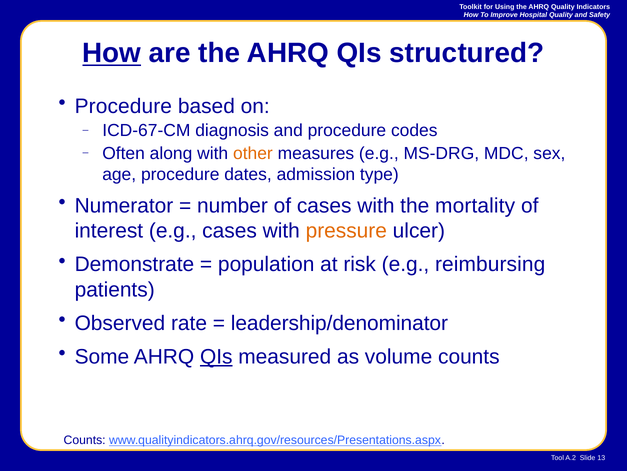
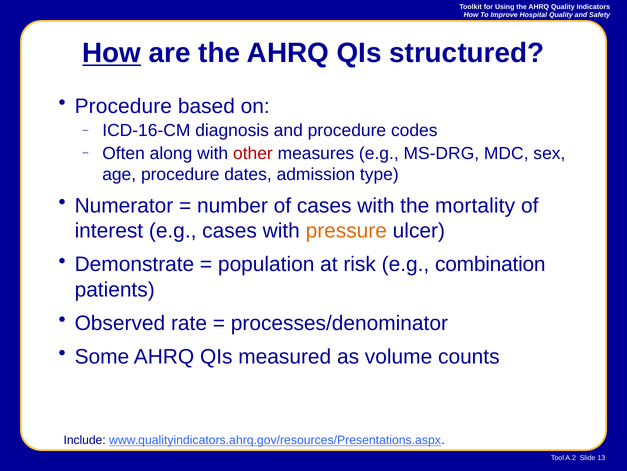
ICD-67-CM: ICD-67-CM -> ICD-16-CM (146, 130)
other colour: orange -> red (253, 153)
reimbursing: reimbursing -> combination (490, 264)
leadership/denominator: leadership/denominator -> processes/denominator (339, 323)
QIs underline: present -> none (216, 356)
Counts: Counts -> Include (85, 440)
